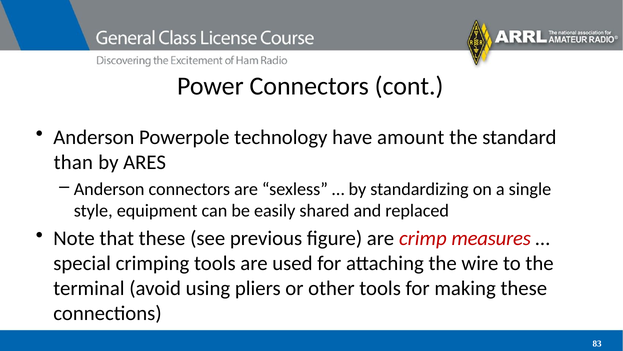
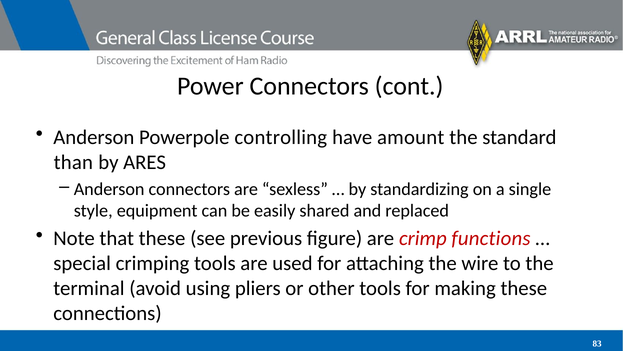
technology: technology -> controlling (281, 137)
measures: measures -> functions (491, 238)
